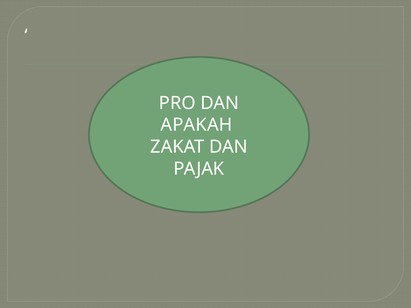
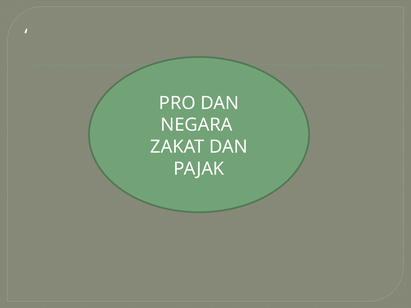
APAKAH: APAKAH -> NEGARA (197, 125)
